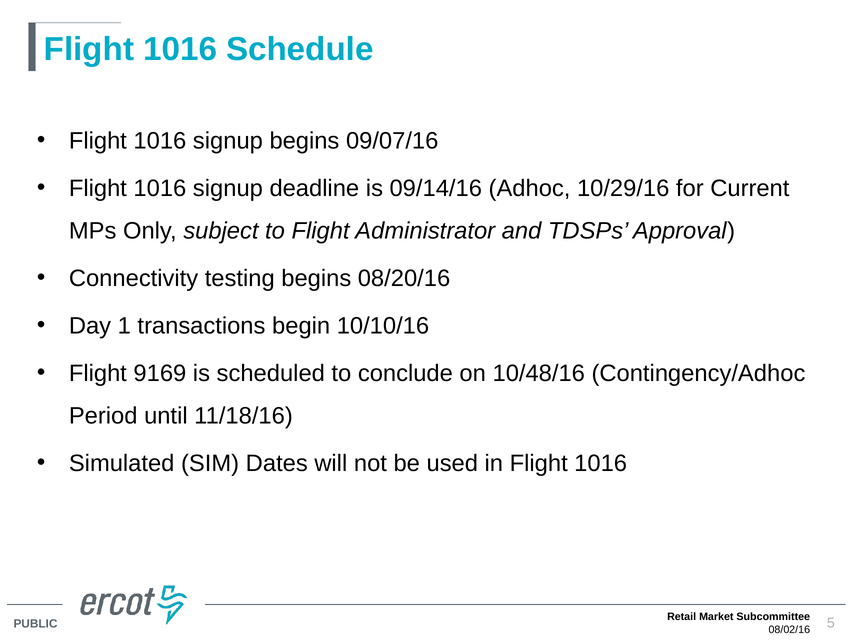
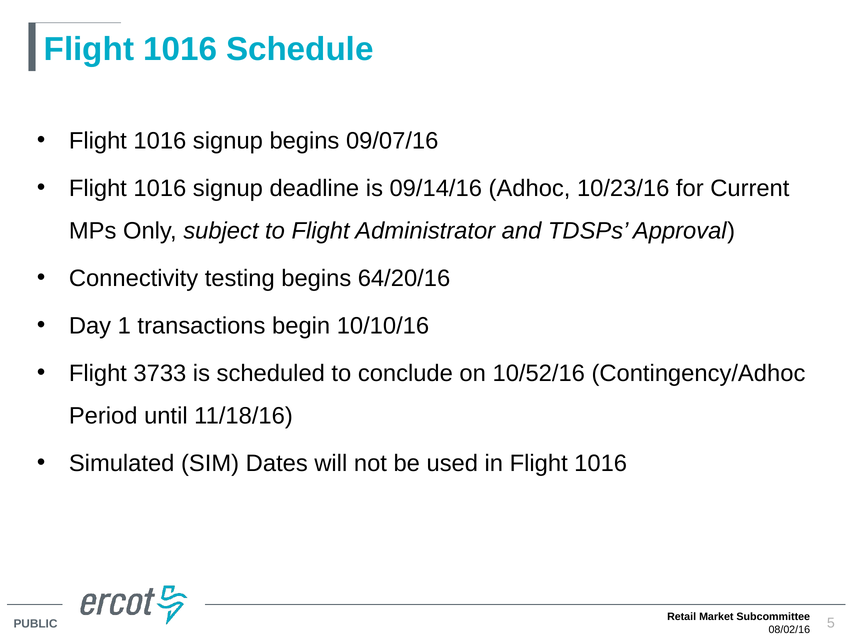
10/29/16: 10/29/16 -> 10/23/16 (623, 189)
08/20/16: 08/20/16 -> 64/20/16 (404, 279)
9169: 9169 -> 3733 (160, 374)
10/48/16: 10/48/16 -> 10/52/16 (539, 374)
